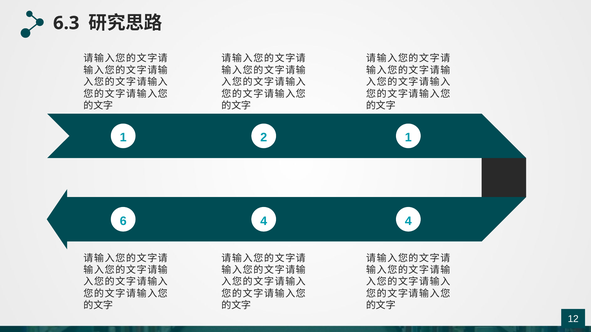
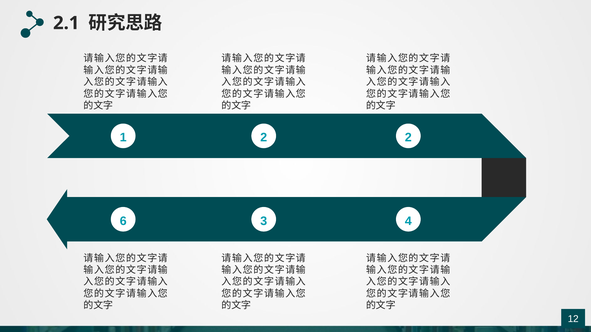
6.3: 6.3 -> 2.1 (66, 23)
2 1: 1 -> 2 (408, 138)
6 4: 4 -> 3 (264, 221)
